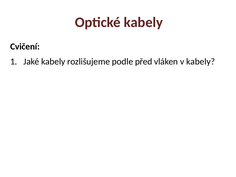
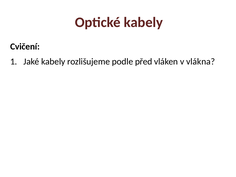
v kabely: kabely -> vlákna (201, 62)
